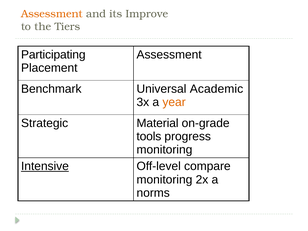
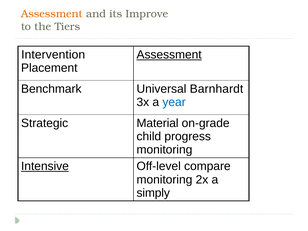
Participating: Participating -> Intervention (53, 55)
Assessment underline: none -> present (169, 55)
Academic: Academic -> Barnhardt (217, 89)
year colour: orange -> blue (174, 102)
tools: tools -> child (149, 136)
norms: norms -> simply (153, 193)
